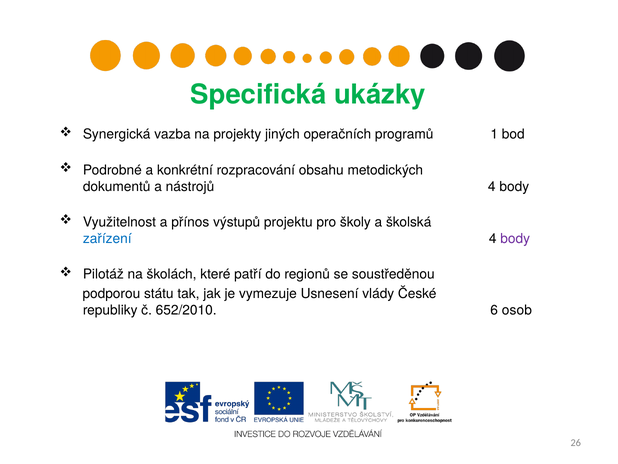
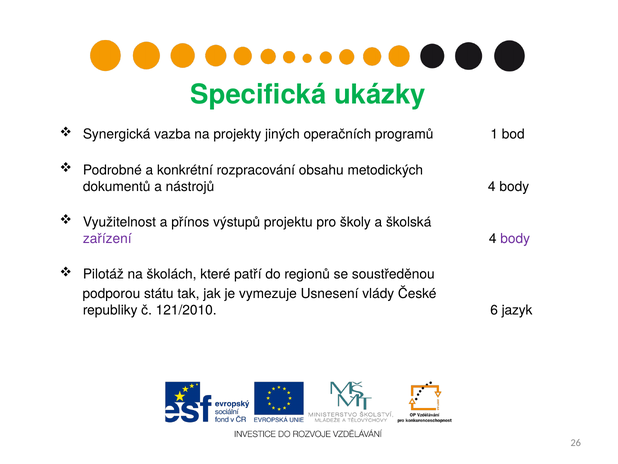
zařízení colour: blue -> purple (107, 238)
652/2010: 652/2010 -> 121/2010 (186, 310)
osob: osob -> jazyk (517, 310)
